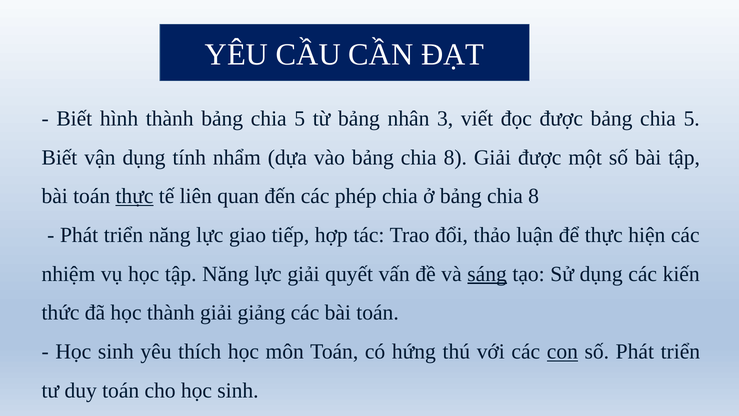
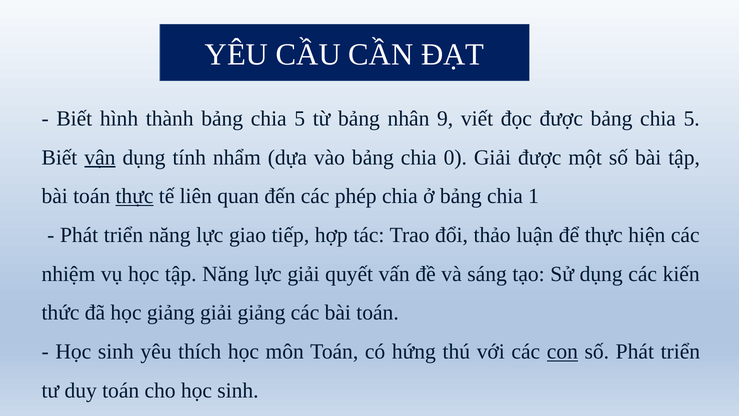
3: 3 -> 9 (445, 118)
vận underline: none -> present (100, 157)
vào bảng chia 8: 8 -> 0 (455, 157)
ở bảng chia 8: 8 -> 1 (534, 196)
sáng underline: present -> none (487, 274)
học thành: thành -> giảng (171, 313)
